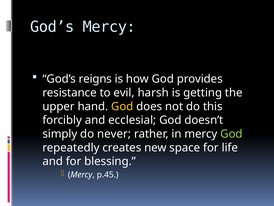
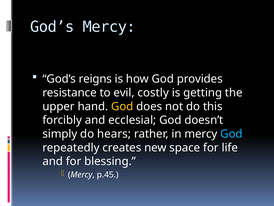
harsh: harsh -> costly (153, 93)
never: never -> hears (114, 134)
God colour: light green -> light blue (231, 134)
